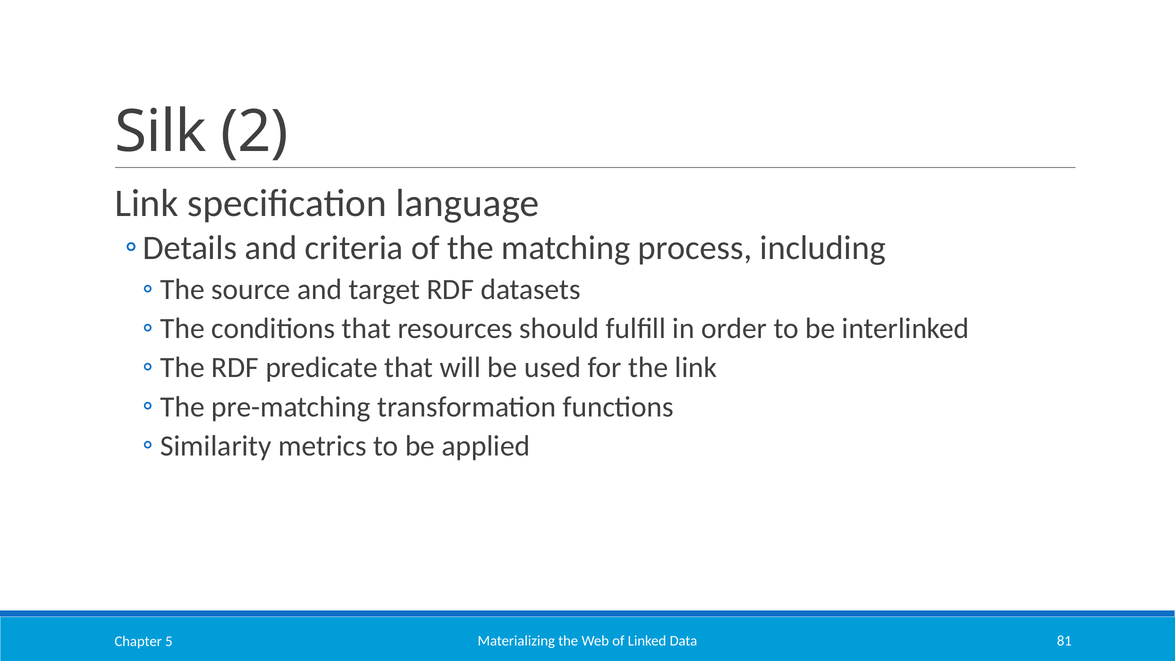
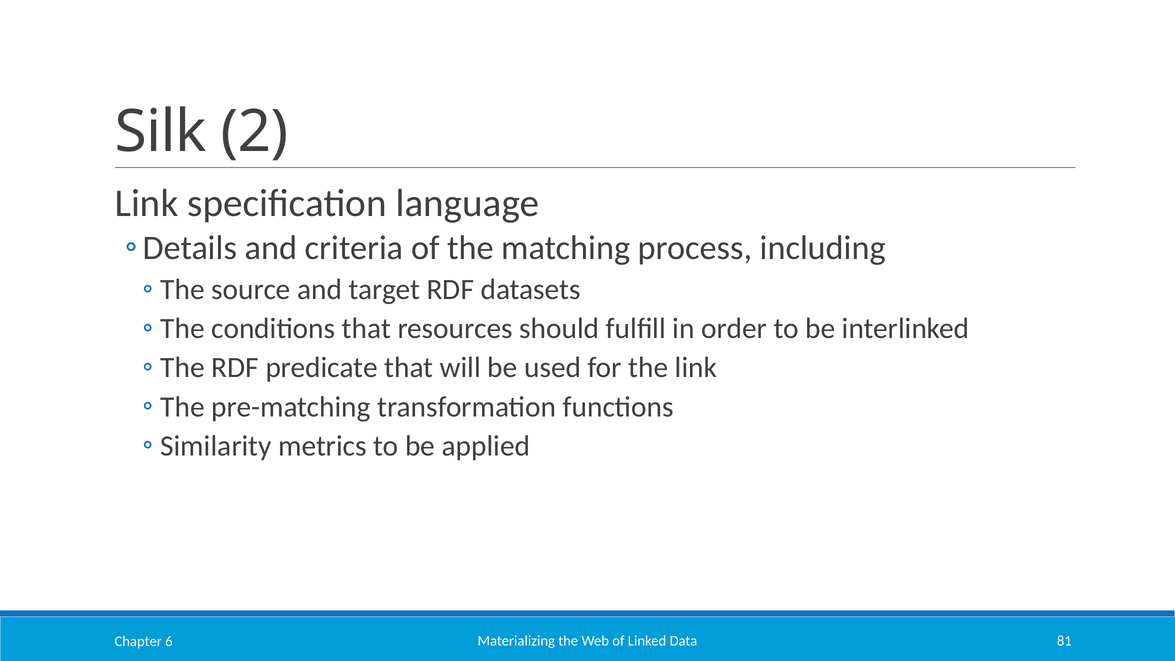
5: 5 -> 6 (169, 641)
